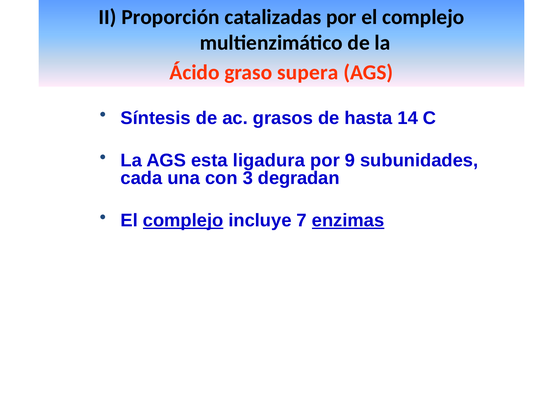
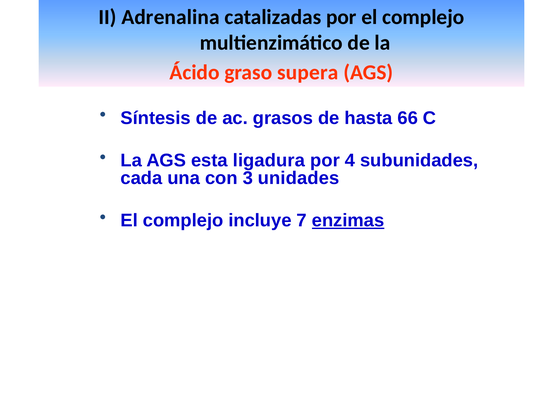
Proporción: Proporción -> Adrenalina (170, 17)
14: 14 -> 66 (408, 118)
9: 9 -> 4 (350, 161)
degradan: degradan -> unidades (299, 178)
complejo underline: present -> none (183, 221)
